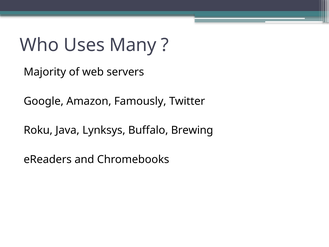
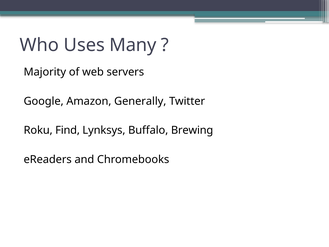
Famously: Famously -> Generally (140, 101)
Java: Java -> Find (68, 130)
